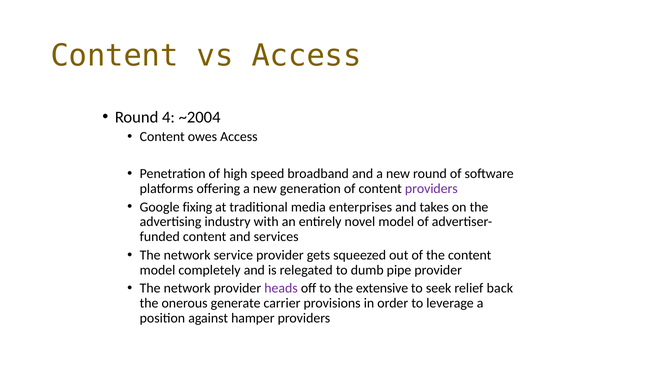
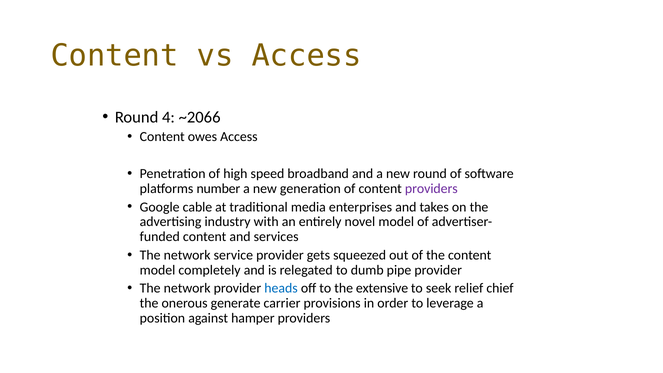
~2004: ~2004 -> ~2066 (200, 117)
offering: offering -> number (218, 189)
fixing: fixing -> cable (197, 207)
heads colour: purple -> blue (281, 288)
back: back -> chief (500, 288)
